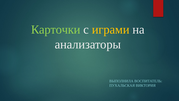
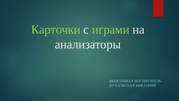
играми colour: yellow -> light green (111, 30)
